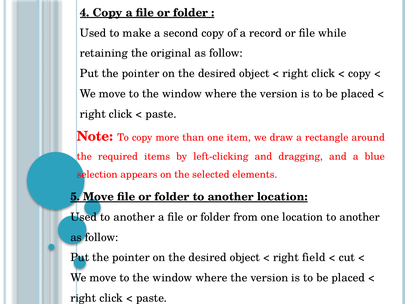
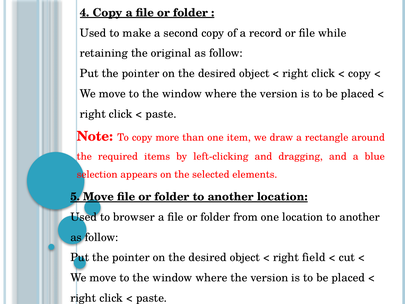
Used to another: another -> browser (134, 217)
